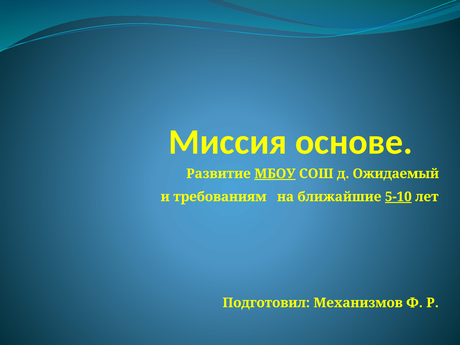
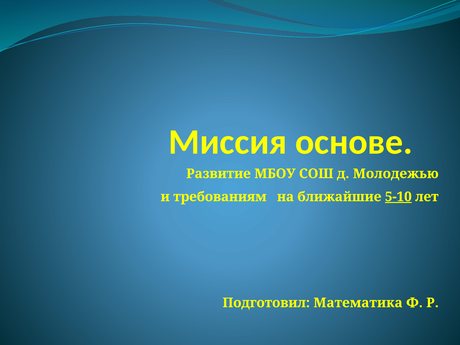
МБОУ underline: present -> none (275, 174)
Ожидаемый: Ожидаемый -> Молодежью (396, 174)
Механизмов: Механизмов -> Математика (358, 303)
